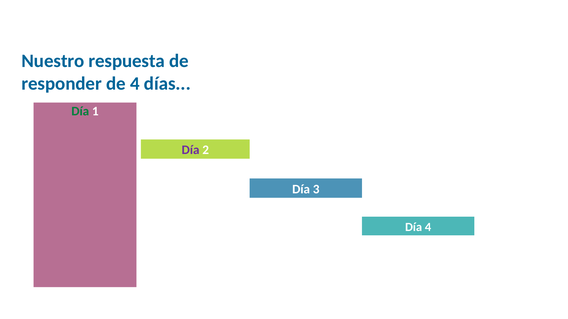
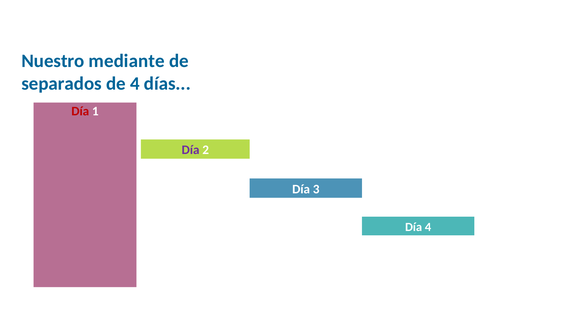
respuesta: respuesta -> mediante (127, 61)
responder: responder -> separados (62, 84)
Día colour: green -> red (80, 112)
